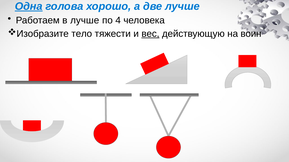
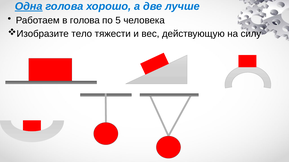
в лучше: лучше -> голова (85, 20)
4: 4 -> 5 (118, 20)
вес underline: present -> none (150, 34)
воин: воин -> силу (251, 34)
